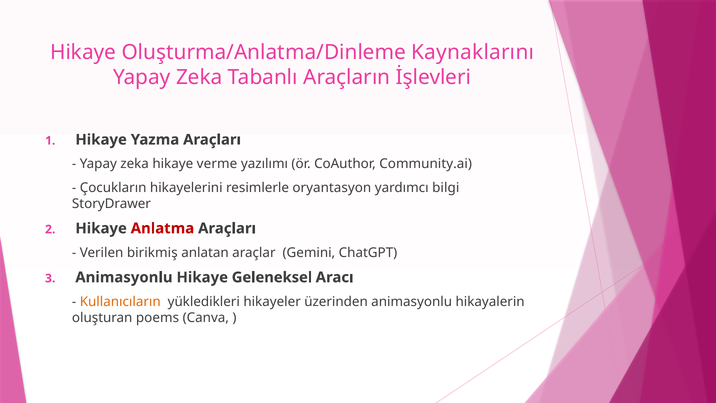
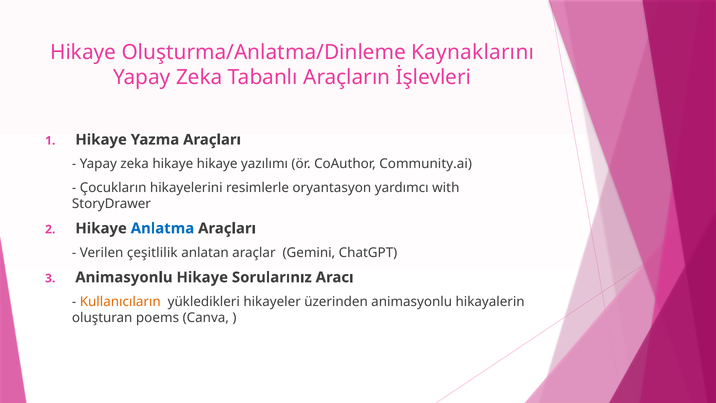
hikaye verme: verme -> hikaye (217, 164)
bilgi: bilgi -> with (446, 188)
Anlatma colour: red -> blue (162, 228)
birikmiş: birikmiş -> çeşitlilik (152, 253)
Geleneksel: Geleneksel -> Sorularınız (272, 277)
